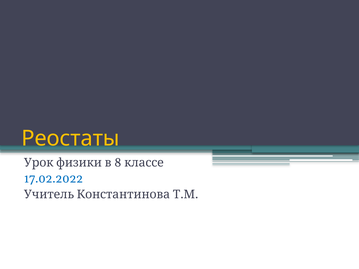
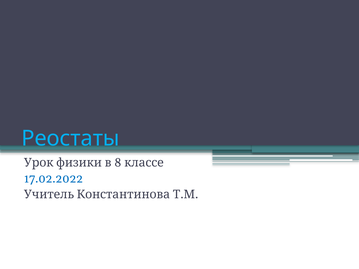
Реостаты colour: yellow -> light blue (71, 139)
